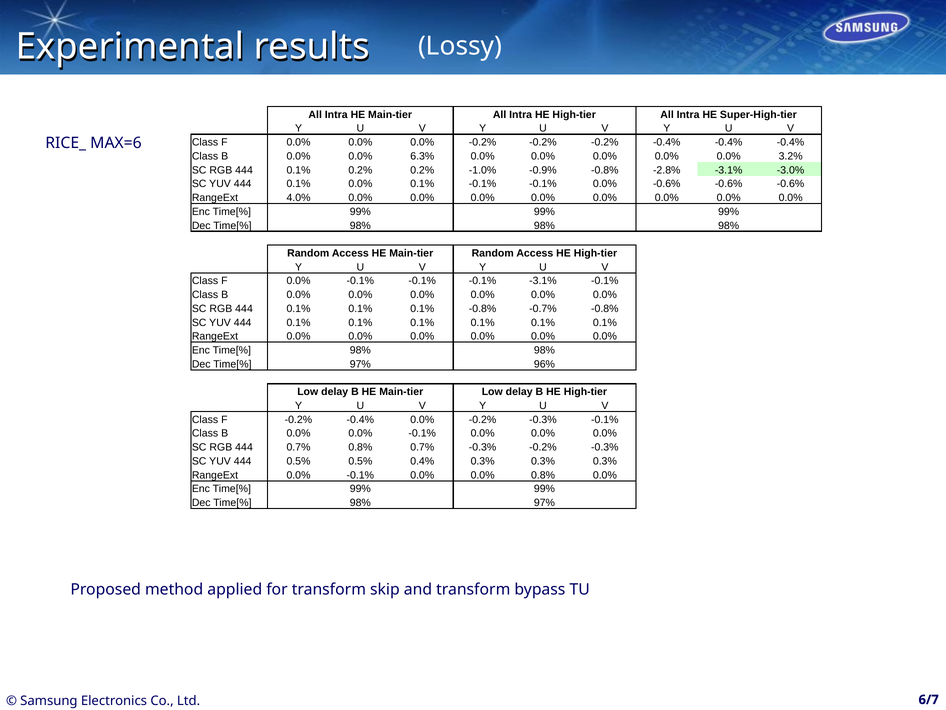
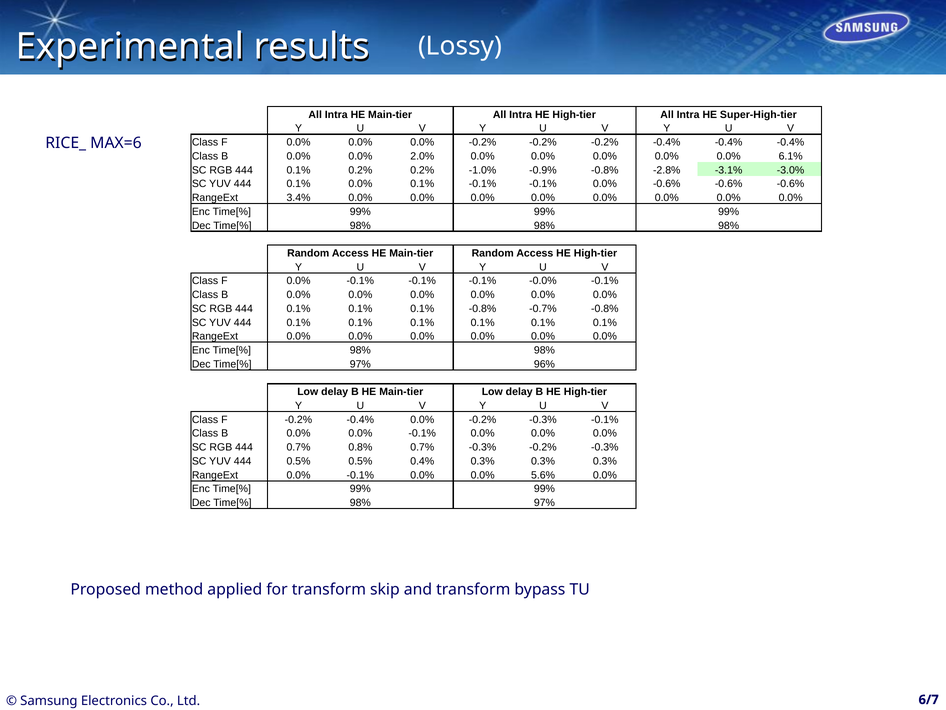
6.3%: 6.3% -> 2.0% (422, 156)
3.2%: 3.2% -> 6.1% (791, 156)
4.0%: 4.0% -> 3.4% (299, 198)
-0.1% -3.1%: -3.1% -> -0.0% (543, 281)
0.0% 0.8%: 0.8% -> 5.6% (543, 475)
